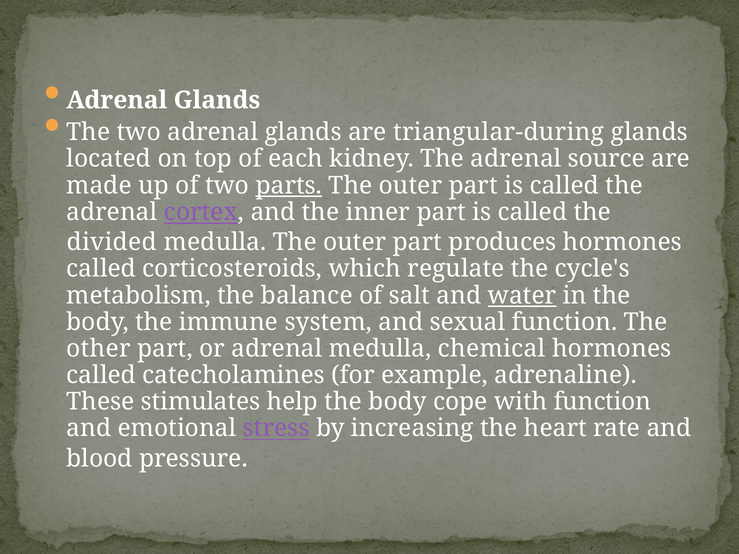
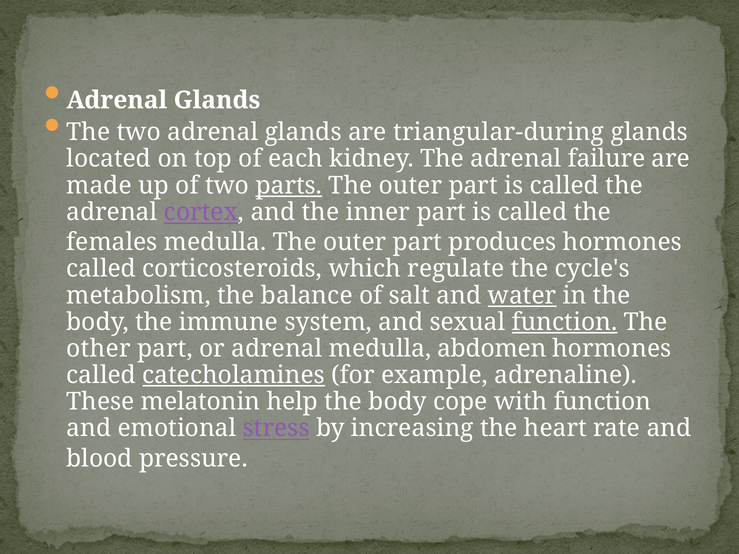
source: source -> failure (607, 159)
divided: divided -> females (112, 242)
function underline: none -> present (565, 322)
chemical: chemical -> abdomen (492, 349)
catecholamines underline: none -> present (234, 375)
stimulates: stimulates -> melatonin (201, 402)
